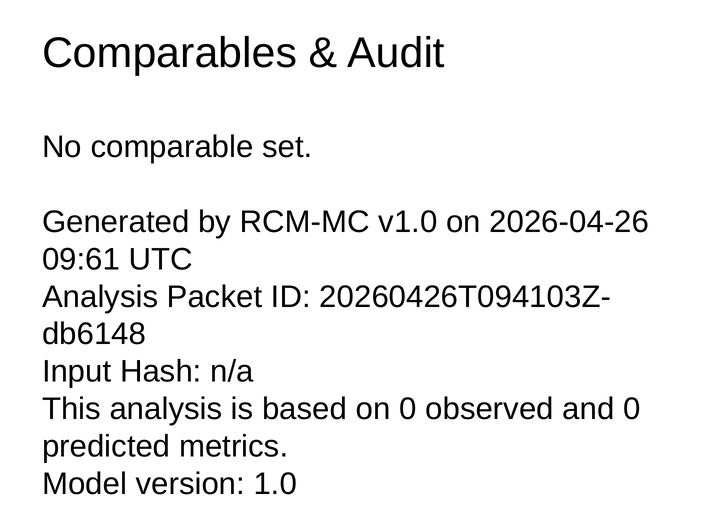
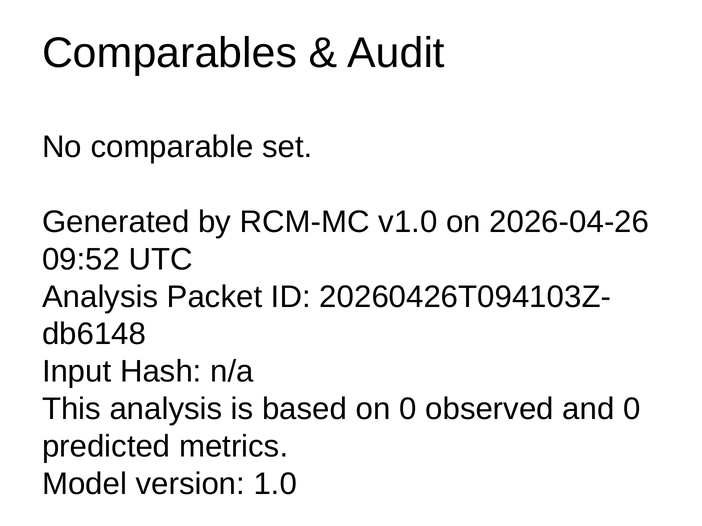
09:61: 09:61 -> 09:52 (81, 260)
